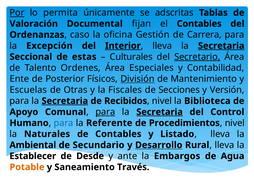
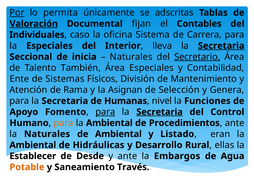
Valoración underline: none -> present (34, 24)
Ordenanzas: Ordenanzas -> Individuales (37, 35)
Gestión: Gestión -> Sistema (153, 35)
la Excepción: Excepción -> Especiales (49, 46)
Interior underline: present -> none (123, 46)
estas: estas -> inicia (84, 57)
Culturales: Culturales -> Naturales (131, 57)
Ordenes: Ordenes -> También (81, 68)
Posterior: Posterior -> Sistemas (65, 79)
División underline: present -> none (138, 79)
Escuelas: Escuelas -> Atención (28, 90)
Otras: Otras -> Rama (76, 90)
Fiscales: Fiscales -> Asignan (125, 90)
Secciones: Secciones -> Selección (179, 90)
Versión: Versión -> Genera (227, 90)
Secretaria underline: present -> none (65, 101)
Recibidos: Recibidos -> Humanas (126, 101)
Biblioteca: Biblioteca -> Funciones (207, 101)
Comunal: Comunal -> Fomento (66, 112)
para colour: blue -> orange (64, 123)
Referente: Referente -> Ambiental (109, 123)
nivel: nivel -> ante (235, 123)
de Contables: Contables -> Ambiental (118, 134)
lleva: lleva -> eran (220, 134)
Secundario: Secundario -> Hidráulicas (99, 145)
Desarrollo underline: present -> none (159, 145)
lleva: lleva -> ellas (224, 145)
